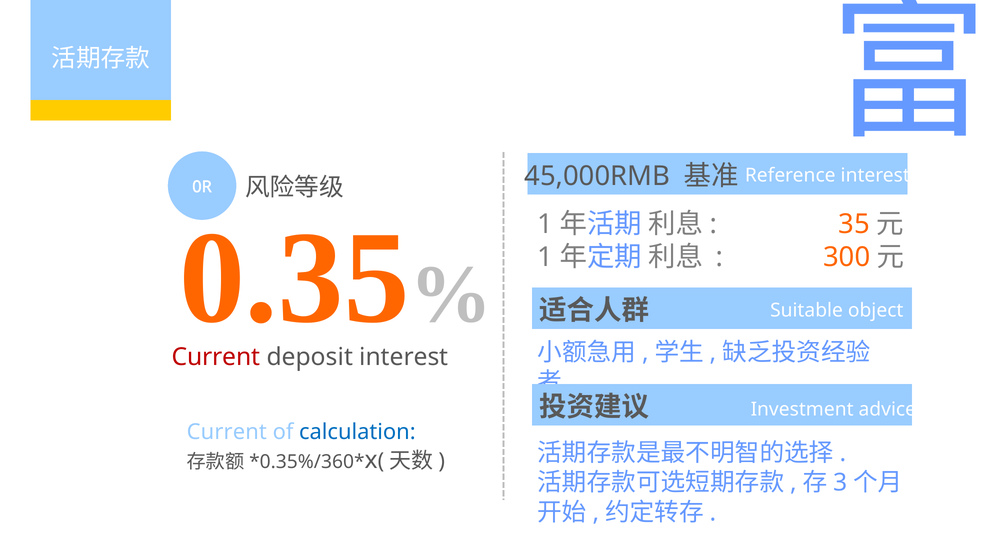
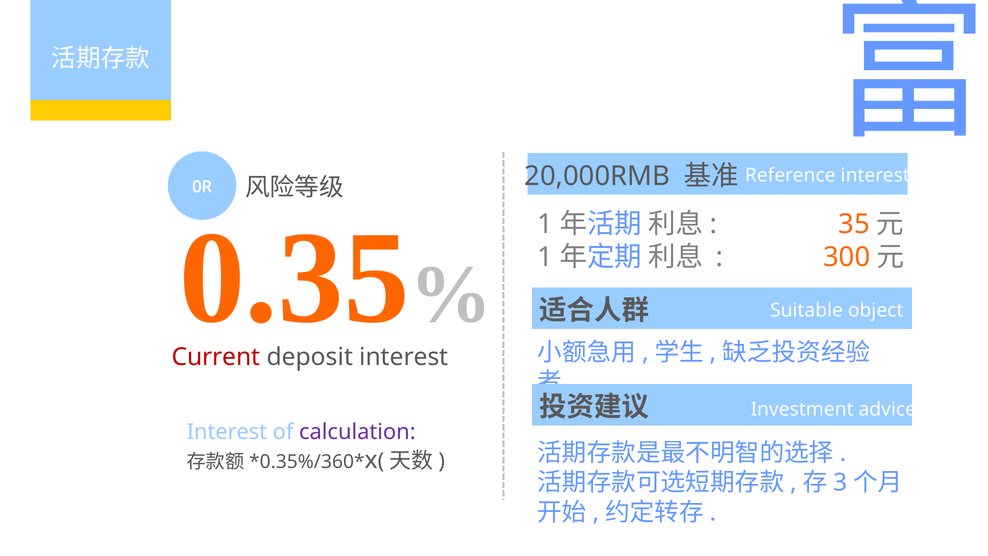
45,000RMB: 45,000RMB -> 20,000RMB (597, 176)
Current: Current -> Interest (227, 432)
calculation colour: blue -> purple (357, 432)
